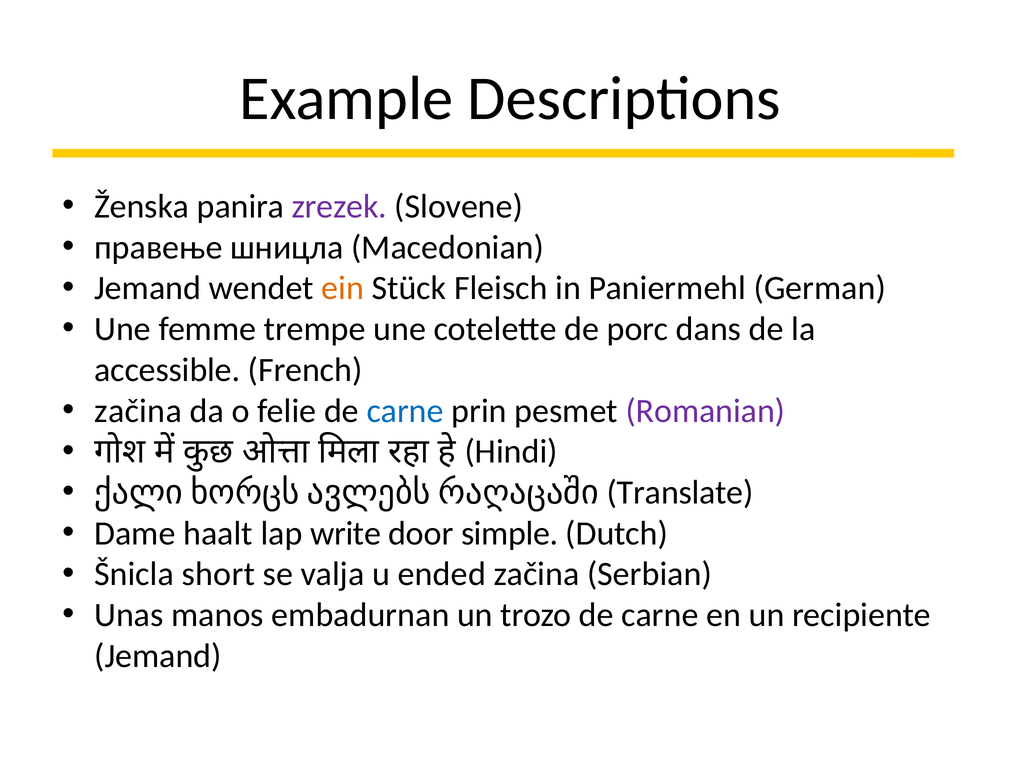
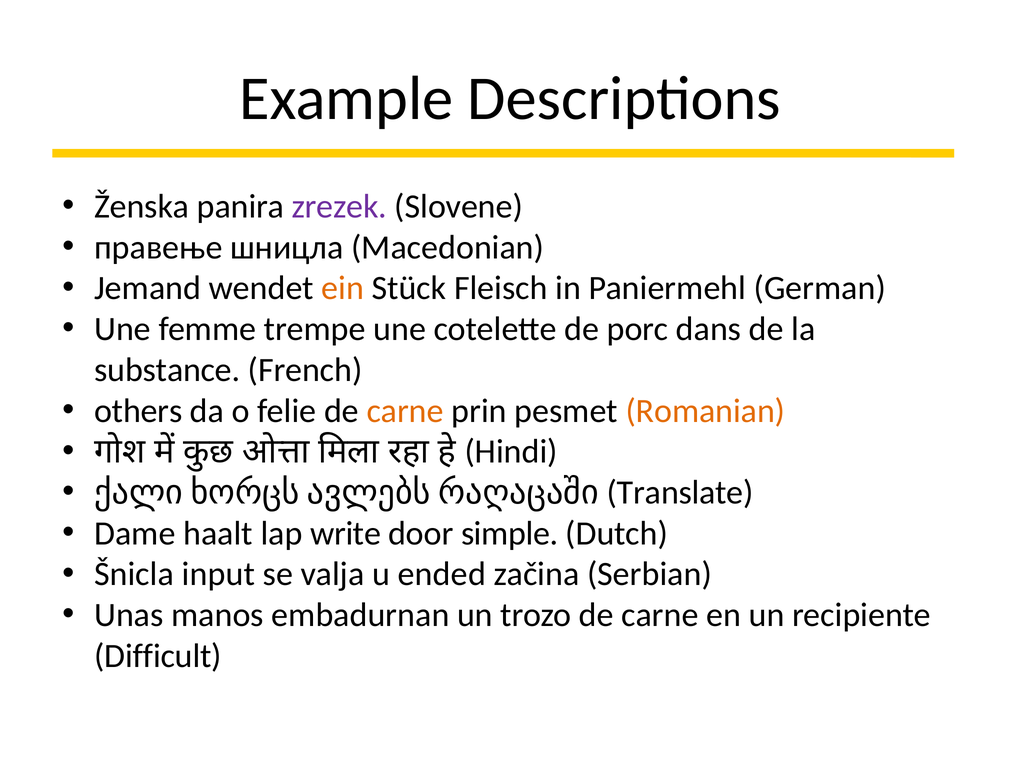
accessible: accessible -> substance (167, 370)
začina: začina -> others (138, 411)
carne colour: blue -> orange (405, 411)
Romanian colour: purple -> orange (705, 411)
short: short -> input (218, 574)
Jemand: Jemand -> Difficult (158, 656)
